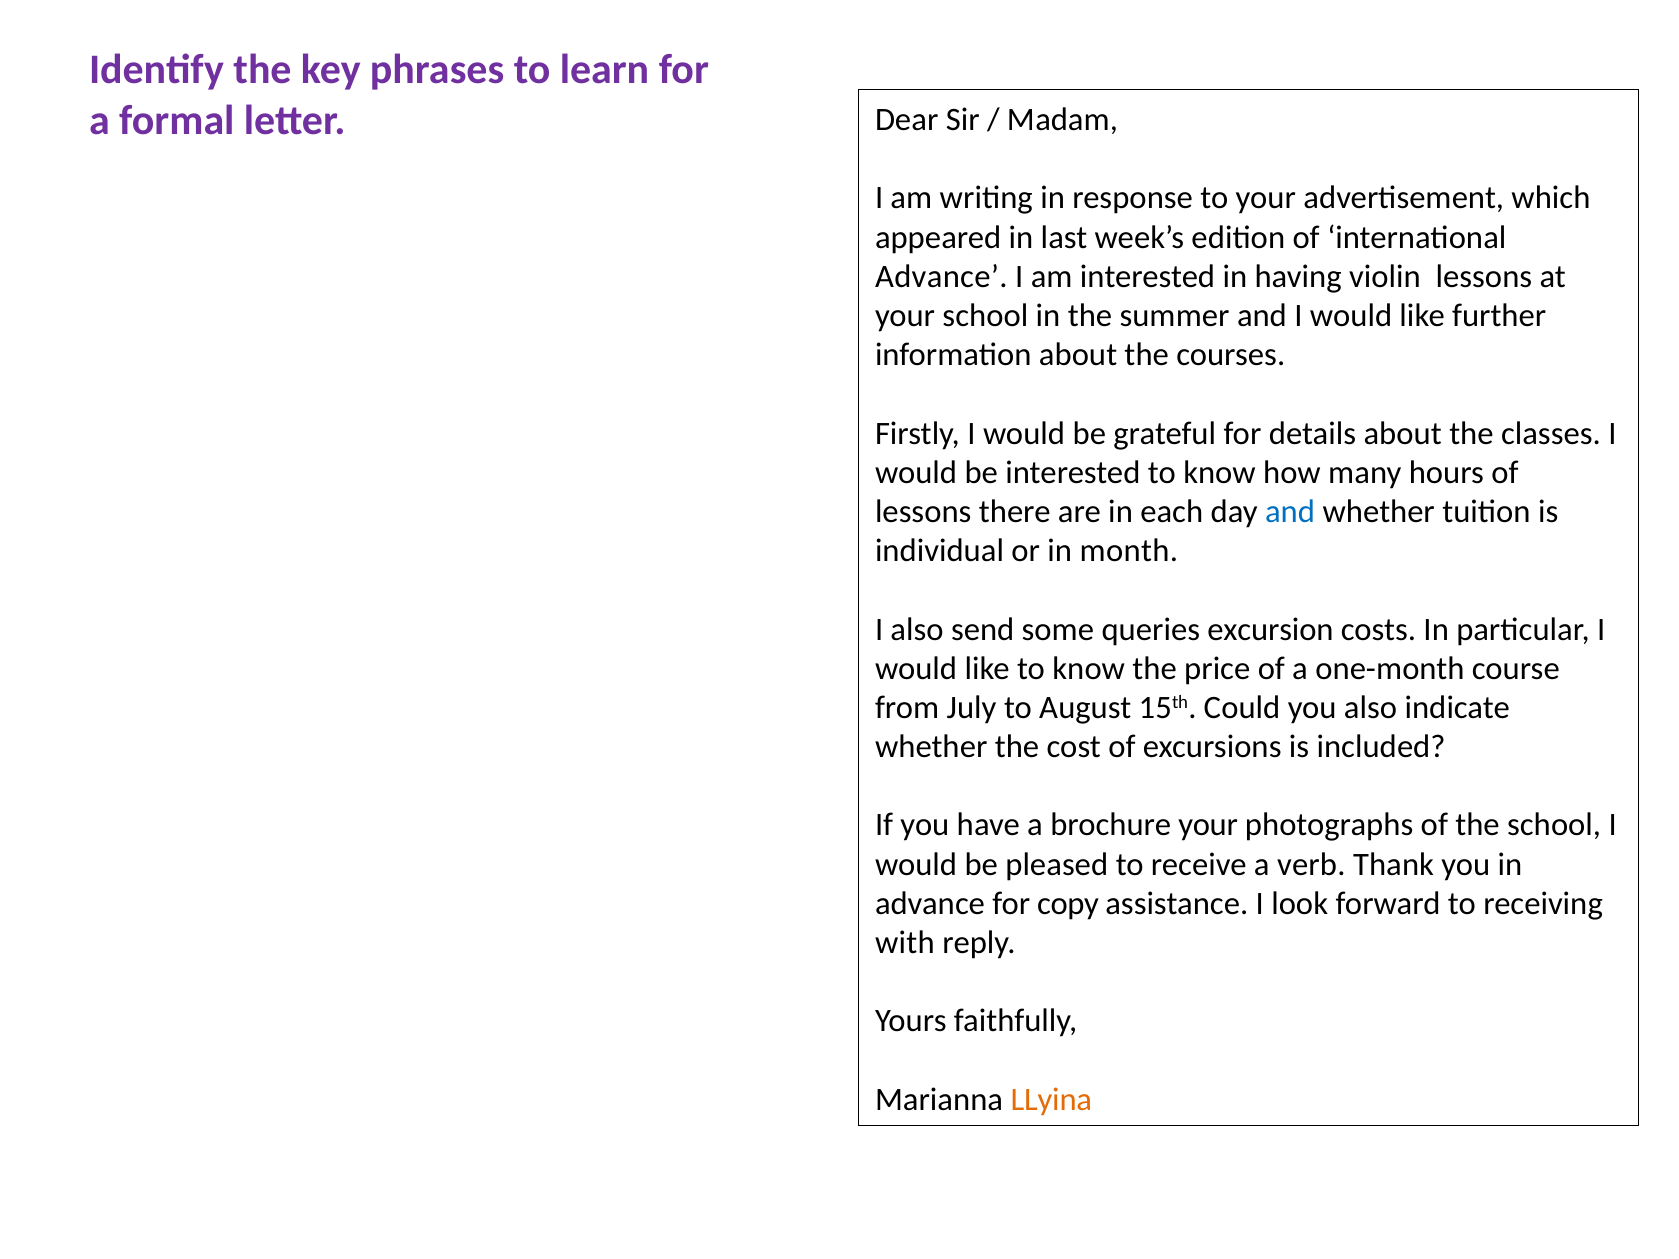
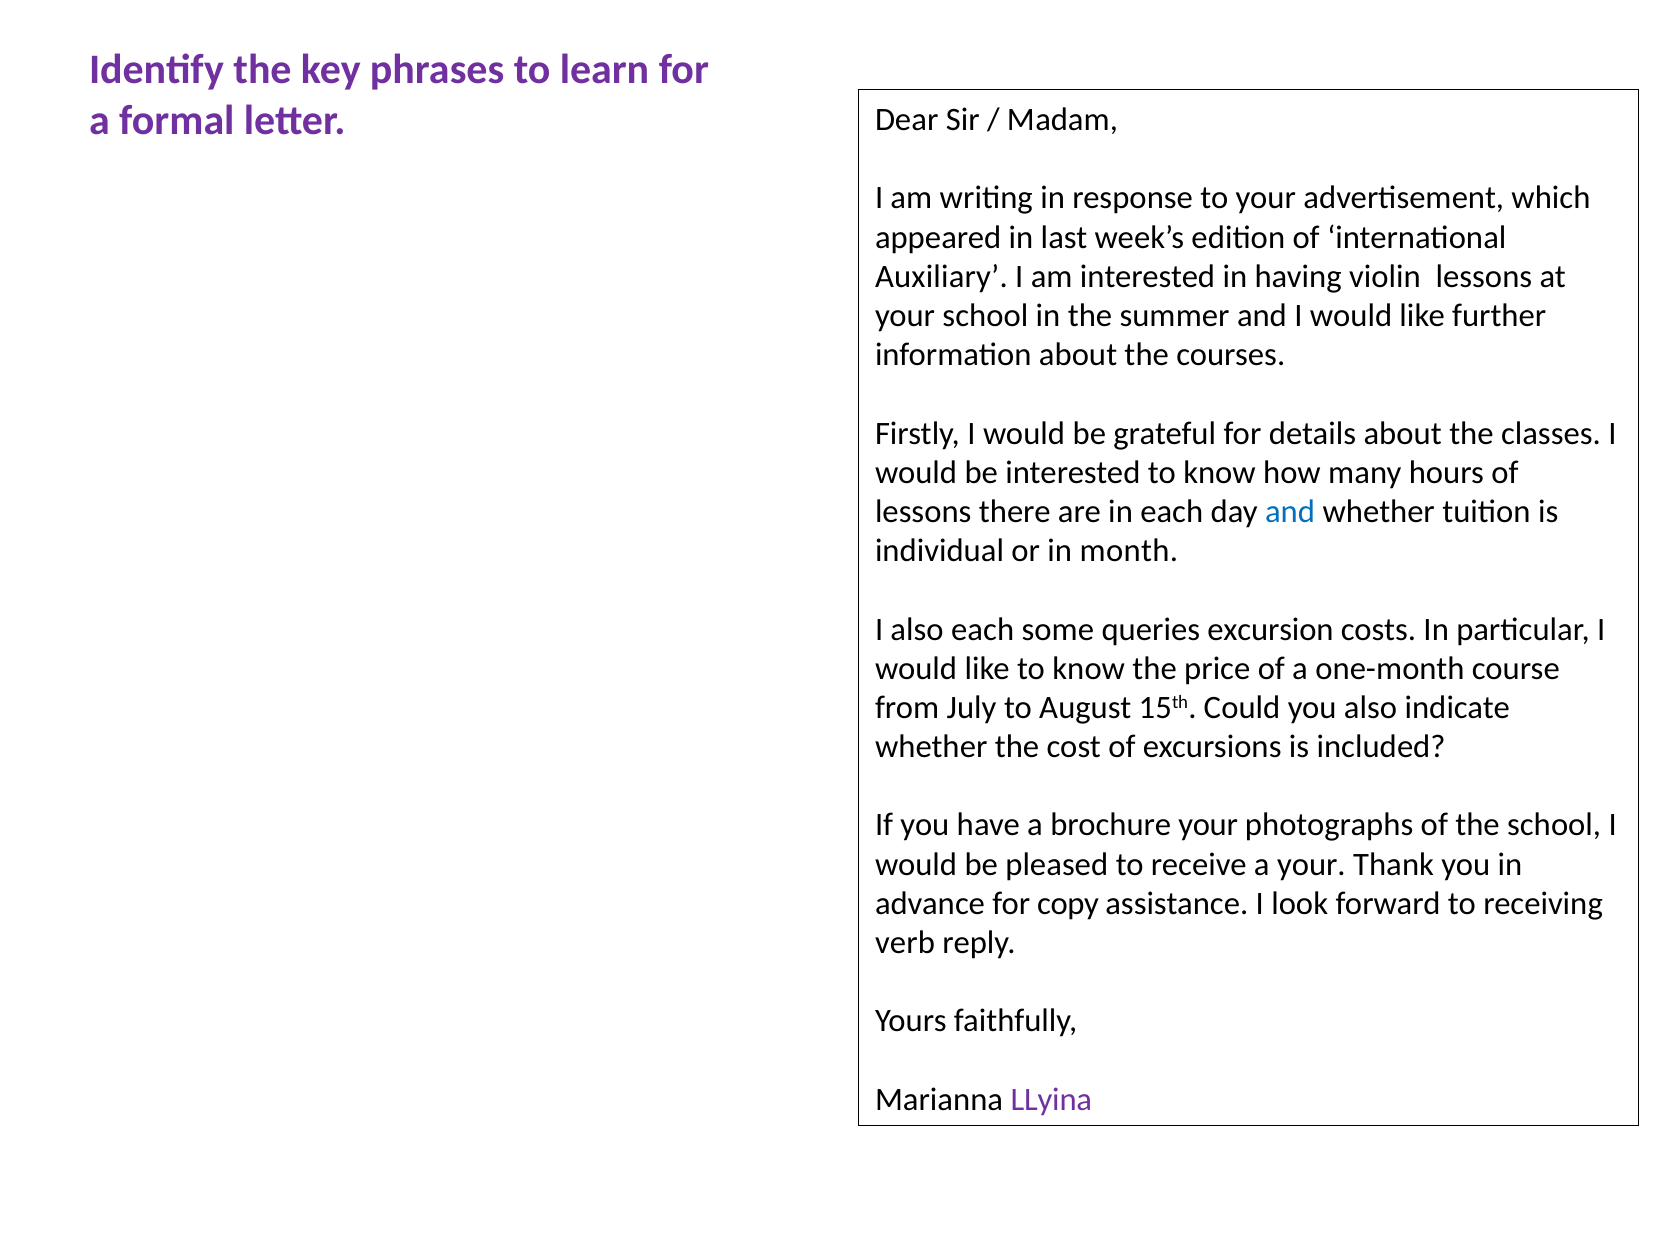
Advance: Advance -> Auxiliary (941, 277)
also send: send -> each (983, 629)
a verb: verb -> your (1311, 865)
with: with -> verb (905, 943)
LLyina colour: orange -> purple (1051, 1100)
